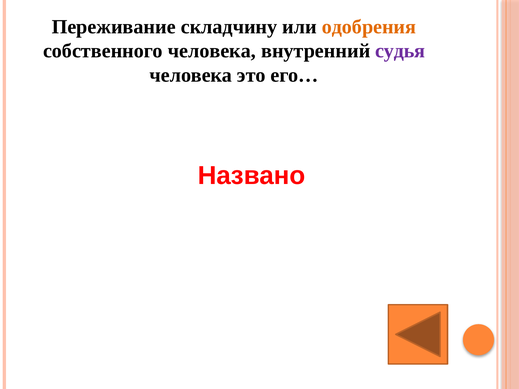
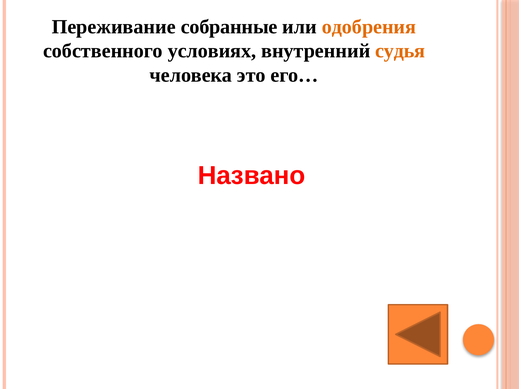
складчину: складчину -> собранные (229, 27)
собственного человека: человека -> условиях (212, 51)
судья colour: purple -> orange (400, 51)
